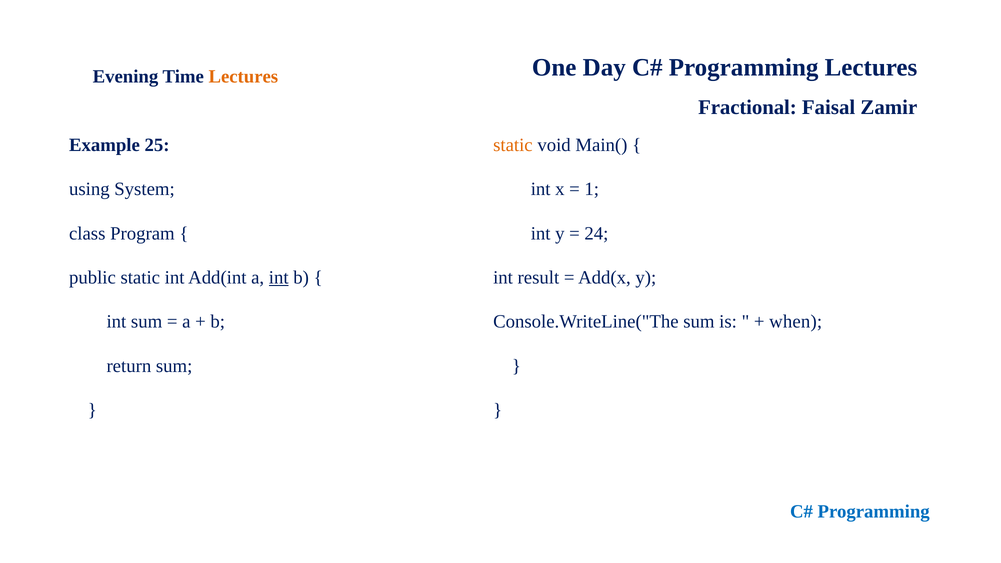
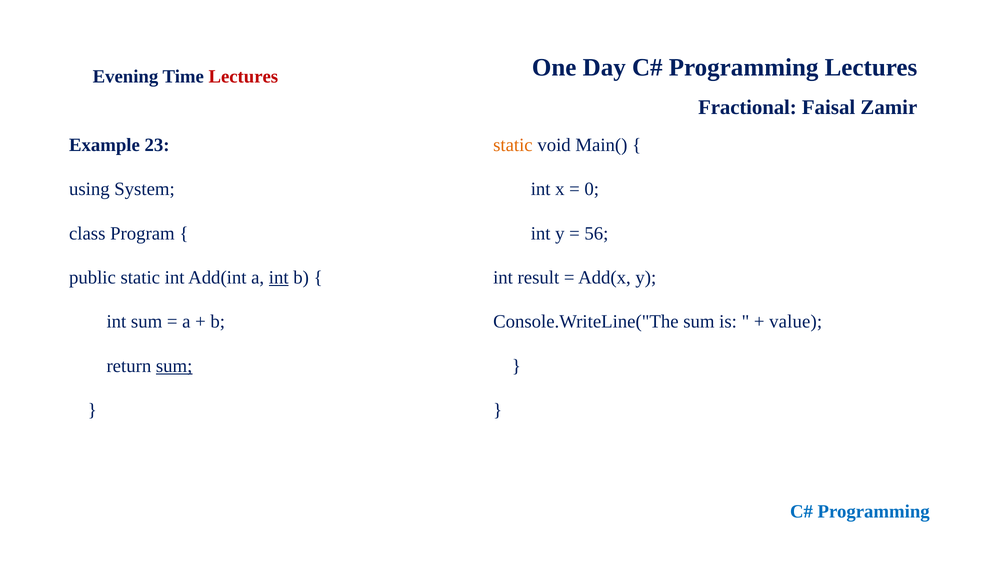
Lectures colour: orange -> red (243, 77)
25: 25 -> 23 (157, 145)
1: 1 -> 0 (592, 189)
24: 24 -> 56 (596, 233)
when: when -> value (796, 322)
sum underline: none -> present (174, 366)
